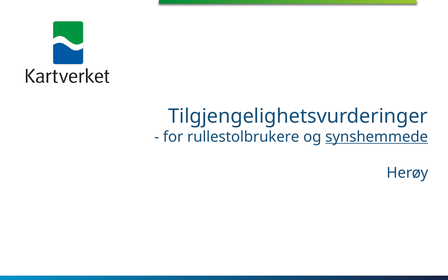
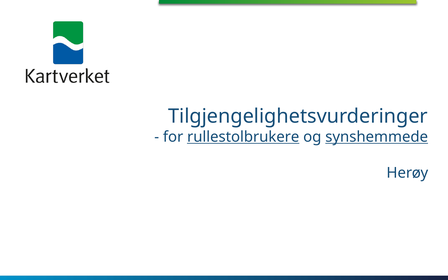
rullestolbrukere underline: none -> present (243, 137)
